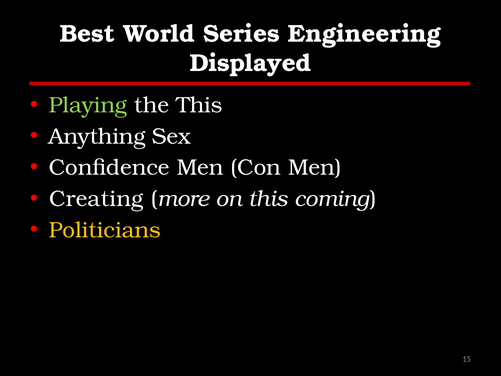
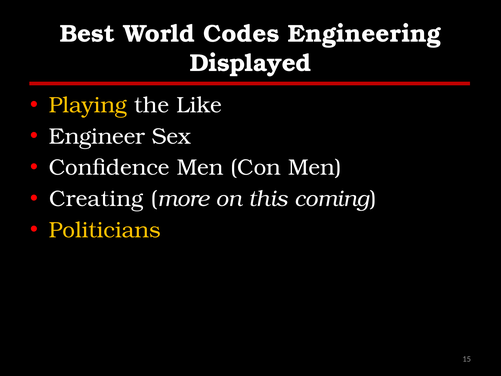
Series: Series -> Codes (241, 34)
Playing colour: light green -> yellow (88, 105)
the This: This -> Like (199, 105)
Anything: Anything -> Engineer (97, 136)
